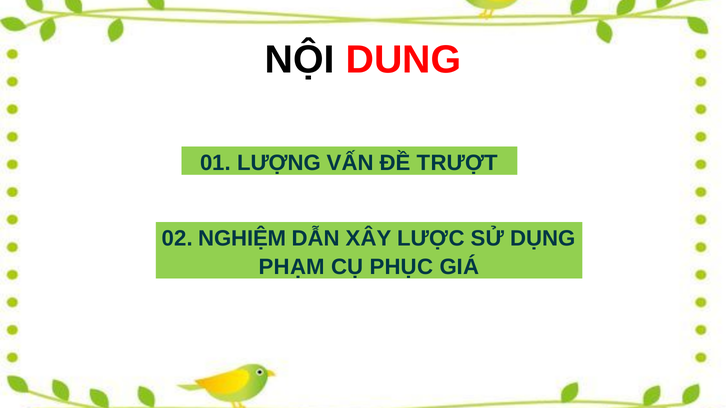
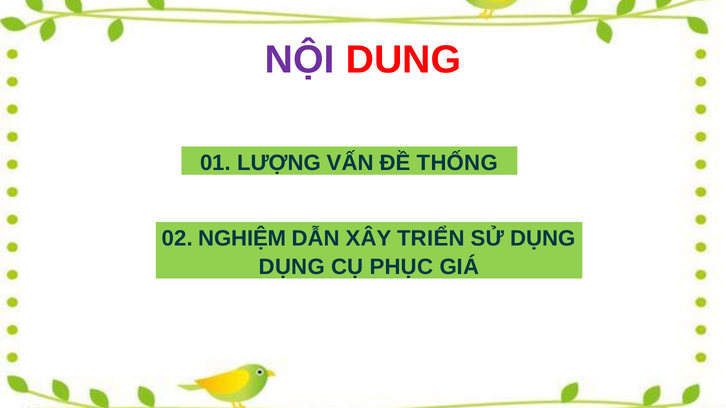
NỘI colour: black -> purple (300, 60)
TRƯỢT: TRƯỢT -> THỐNG (457, 163)
LƯỢC: LƯỢC -> TRIỂN (431, 239)
PHẠM: PHẠM -> DỤNG (292, 267)
